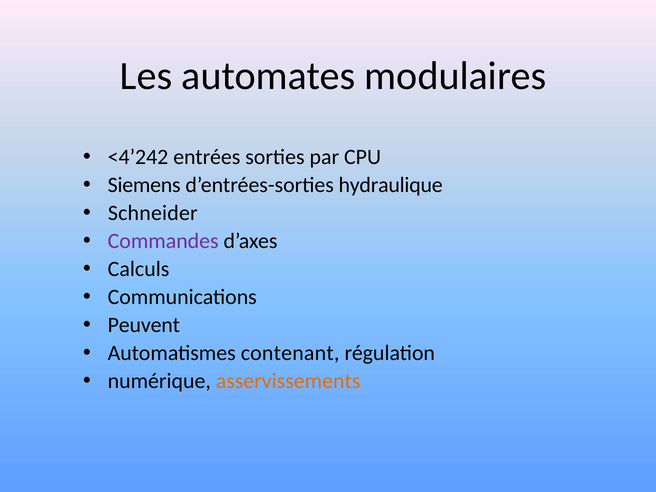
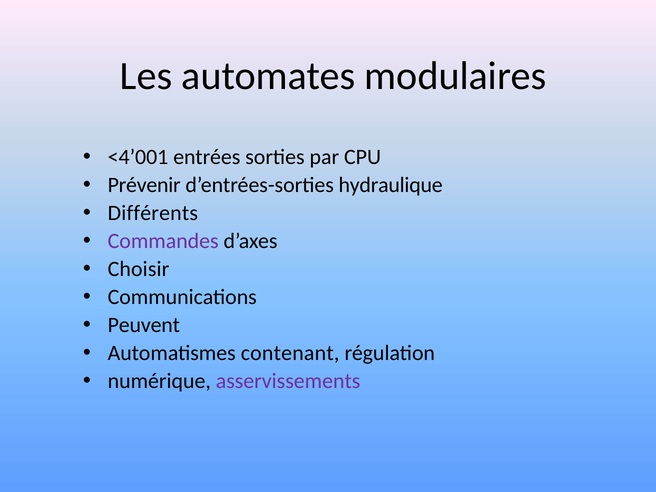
<4’242: <4’242 -> <4’001 (138, 157)
Siemens: Siemens -> Prévenir (144, 185)
Schneider: Schneider -> Différents (153, 213)
Calculs: Calculs -> Choisir (139, 269)
asservissements colour: orange -> purple (288, 381)
